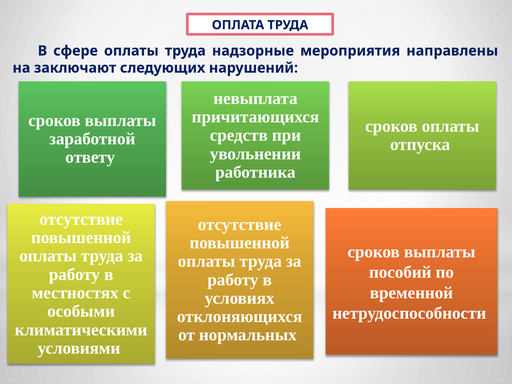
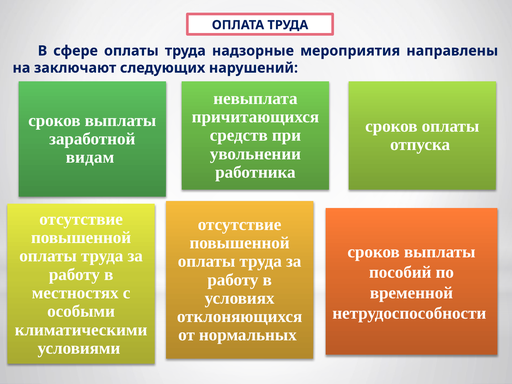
ответу: ответу -> видам (90, 157)
